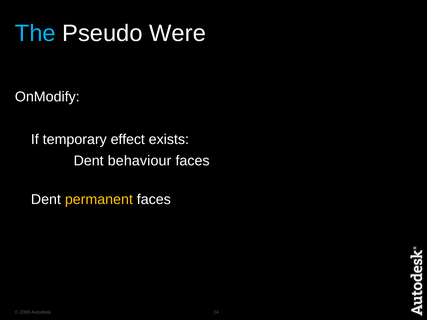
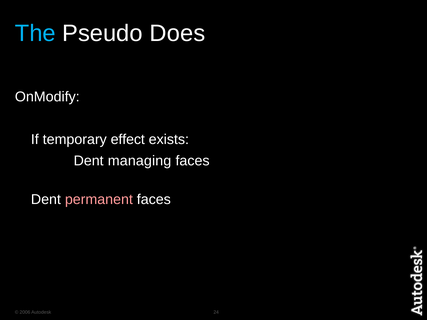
Were: Were -> Does (177, 33)
behaviour: behaviour -> managing (140, 161)
permanent colour: yellow -> pink (99, 199)
